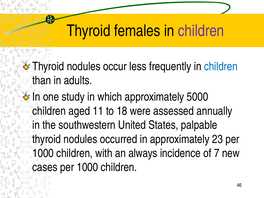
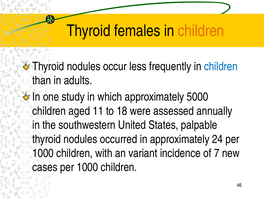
children colour: purple -> orange (201, 31)
23: 23 -> 24 (217, 139)
always: always -> variant (143, 153)
